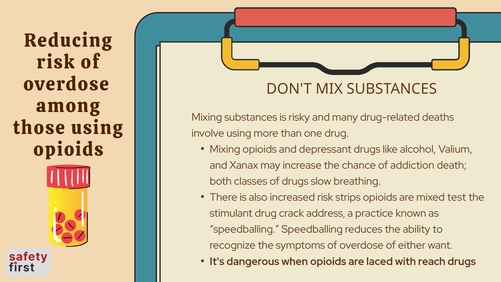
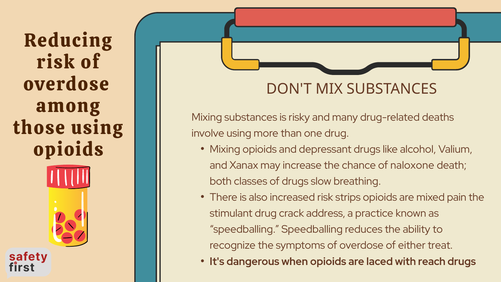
addiction: addiction -> naloxone (412, 165)
test: test -> pain (457, 197)
want: want -> treat (440, 245)
